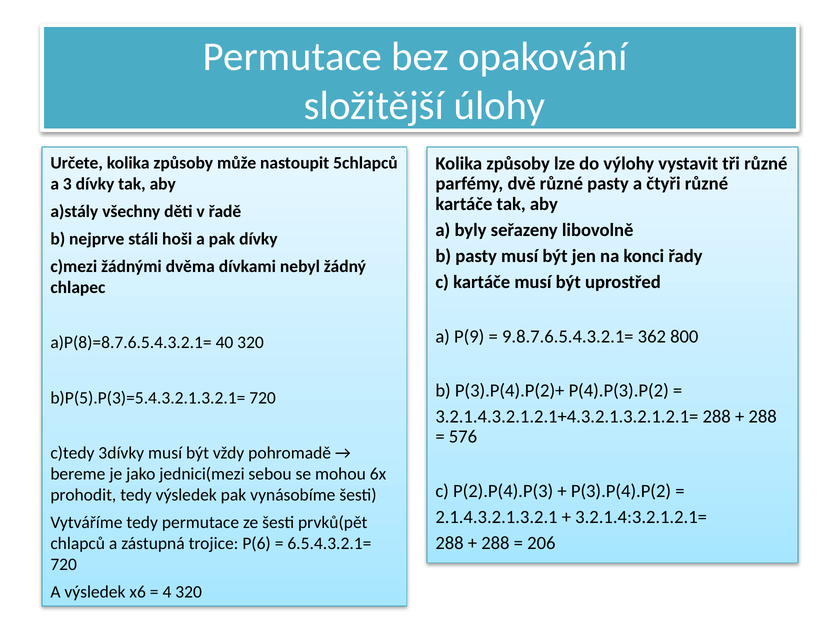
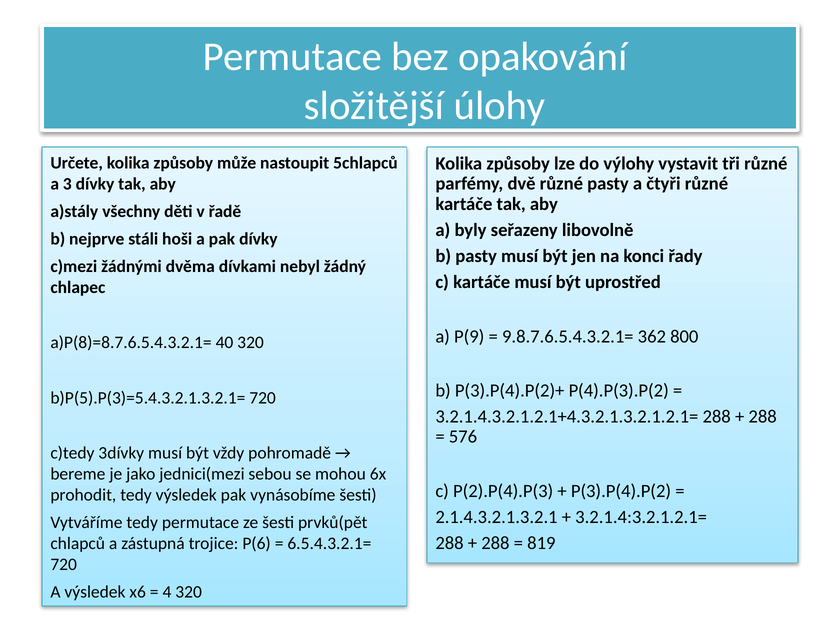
206: 206 -> 819 (541, 543)
